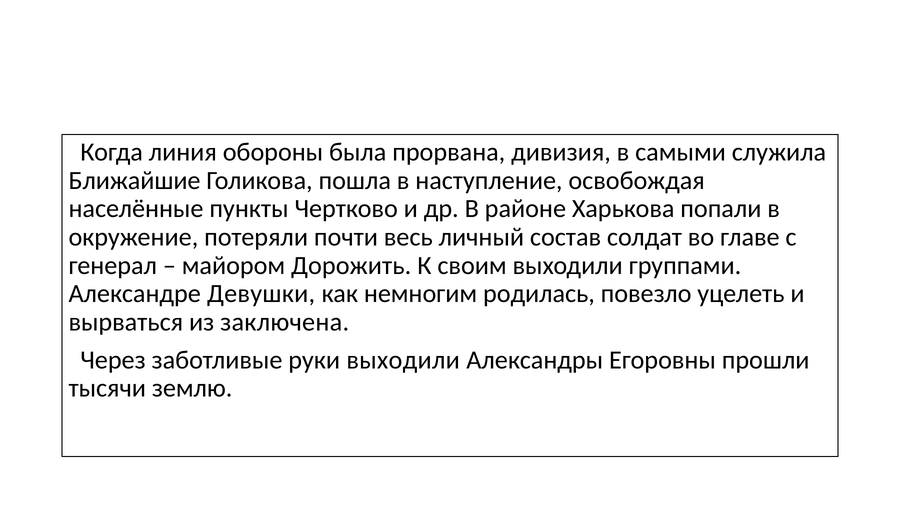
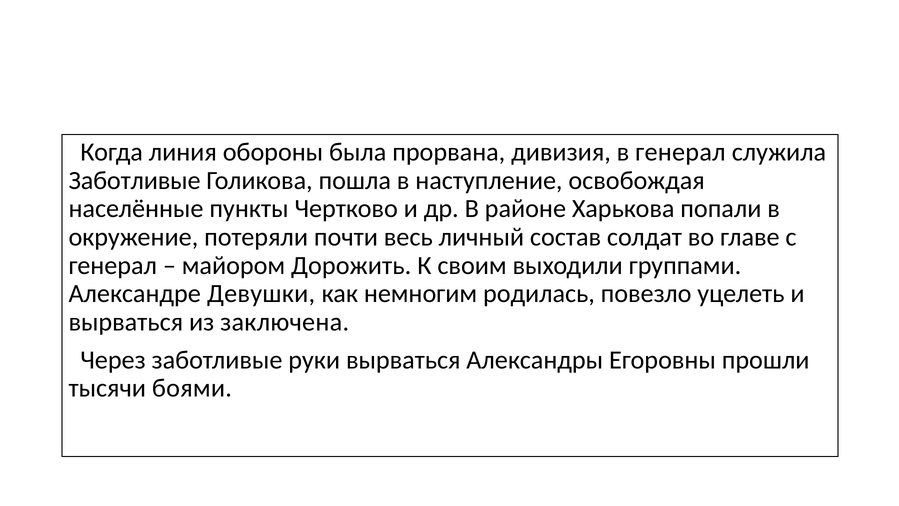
в самыми: самыми -> генерал (680, 152)
Ближайшие: Ближайшие -> Заботливые (135, 180)
руки выходили: выходили -> вырваться (403, 360)
землю: землю -> боями (192, 388)
